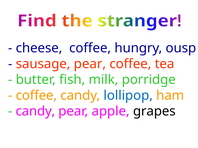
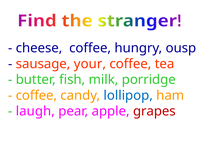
sausage pear: pear -> your (90, 64)
candy: candy -> laugh (35, 112)
grapes colour: black -> red (154, 112)
